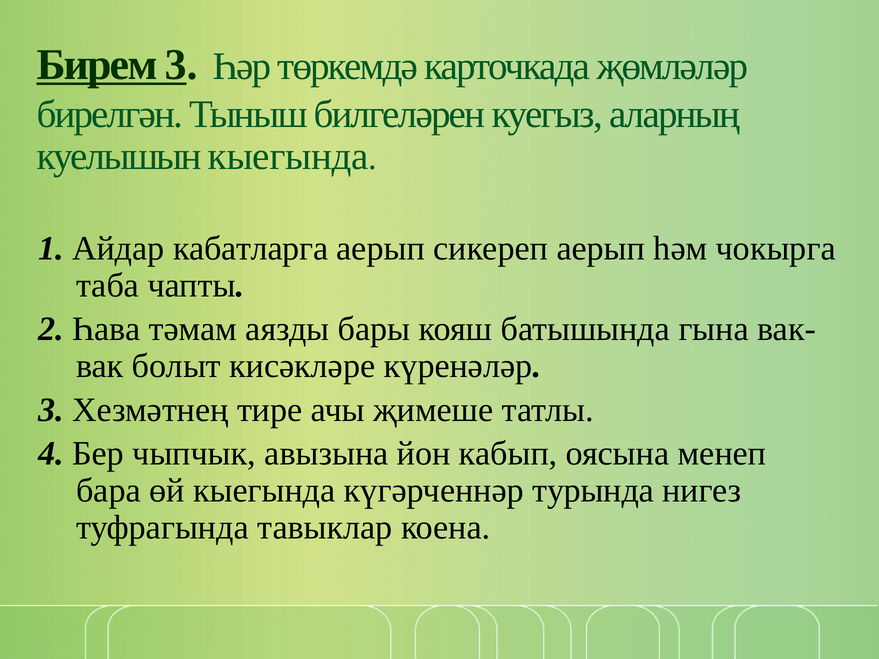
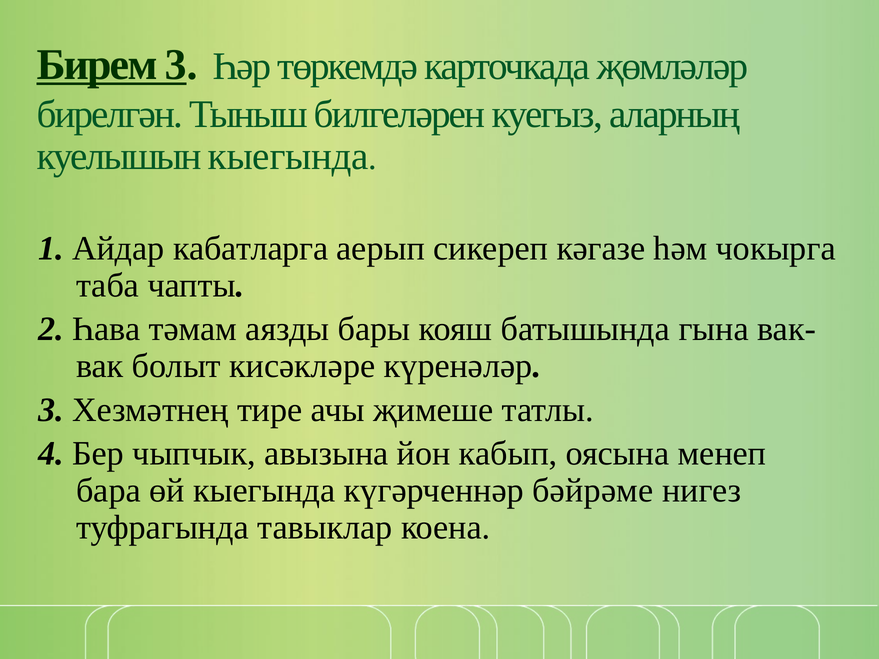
сикереп аерып: аерып -> кәгазе (601, 249)
турында: турында -> бәйрәме (593, 491)
